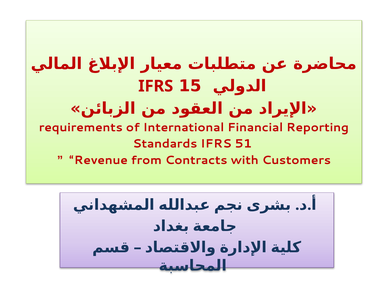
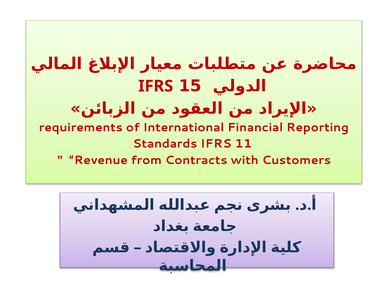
51: 51 -> 11 (243, 144)
